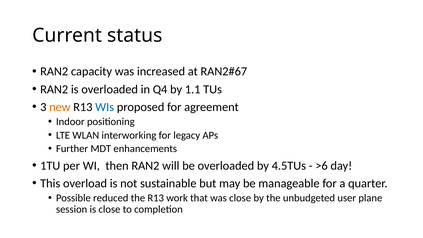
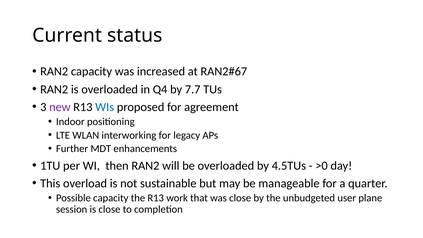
1.1: 1.1 -> 7.7 (193, 89)
new colour: orange -> purple (60, 107)
>6: >6 -> >0 (322, 166)
Possible reduced: reduced -> capacity (111, 198)
